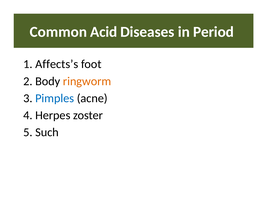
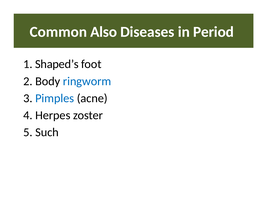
Acid: Acid -> Also (104, 32)
Affects’s: Affects’s -> Shaped’s (57, 64)
ringworm colour: orange -> blue (87, 81)
